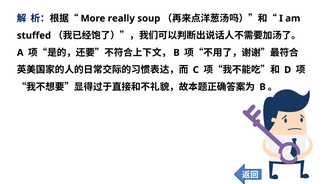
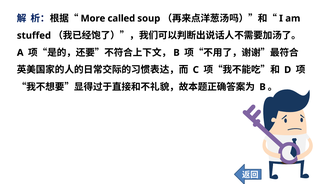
really: really -> called (121, 18)
